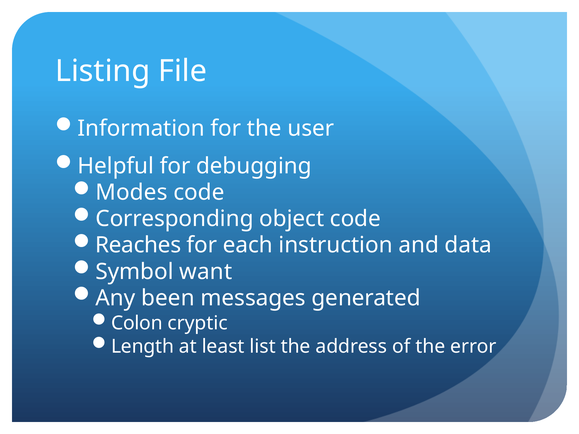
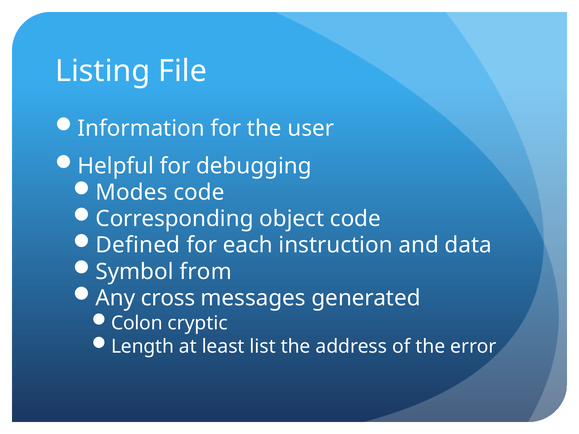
Reaches: Reaches -> Defined (138, 245)
want: want -> from (206, 272)
been: been -> cross (168, 298)
